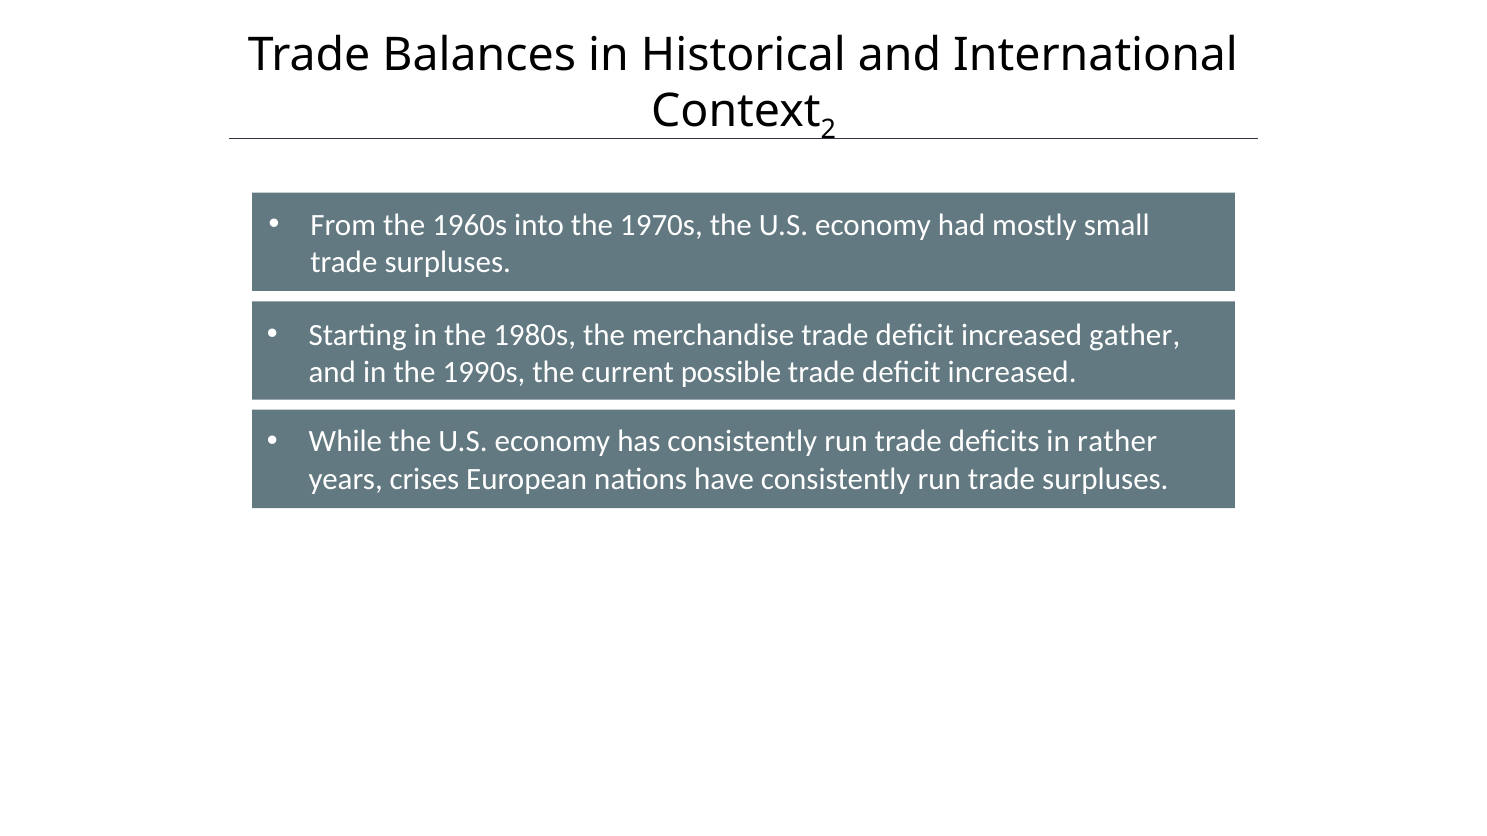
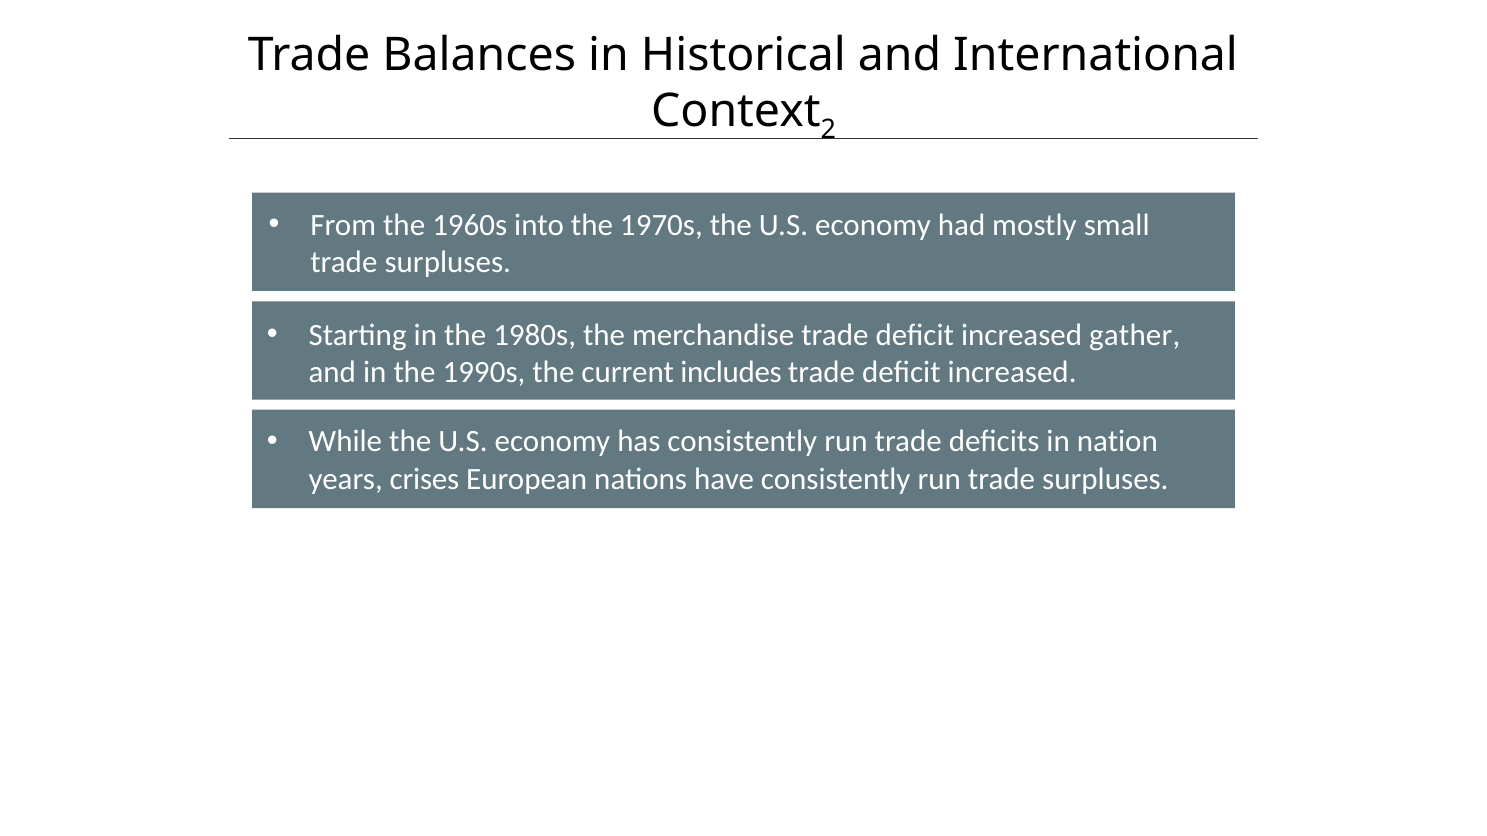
possible: possible -> includes (731, 372)
rather: rather -> nation (1117, 442)
